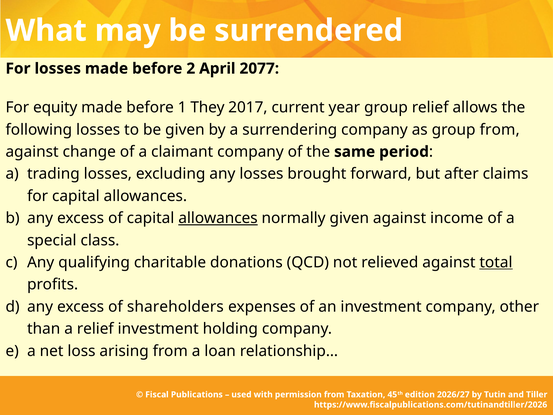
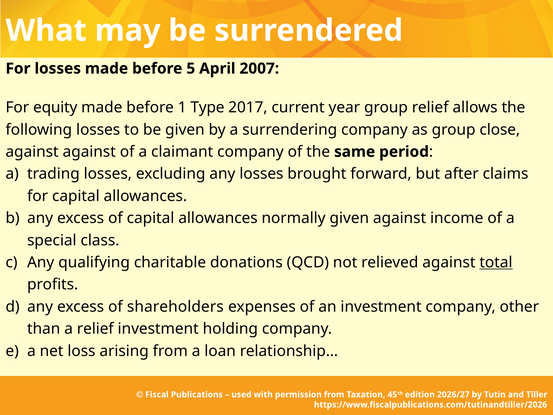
2: 2 -> 5 (191, 68)
2077: 2077 -> 2007 (259, 68)
They: They -> Type (207, 107)
group from: from -> close (500, 130)
against change: change -> against (89, 152)
allowances underline: present -> none (218, 218)
